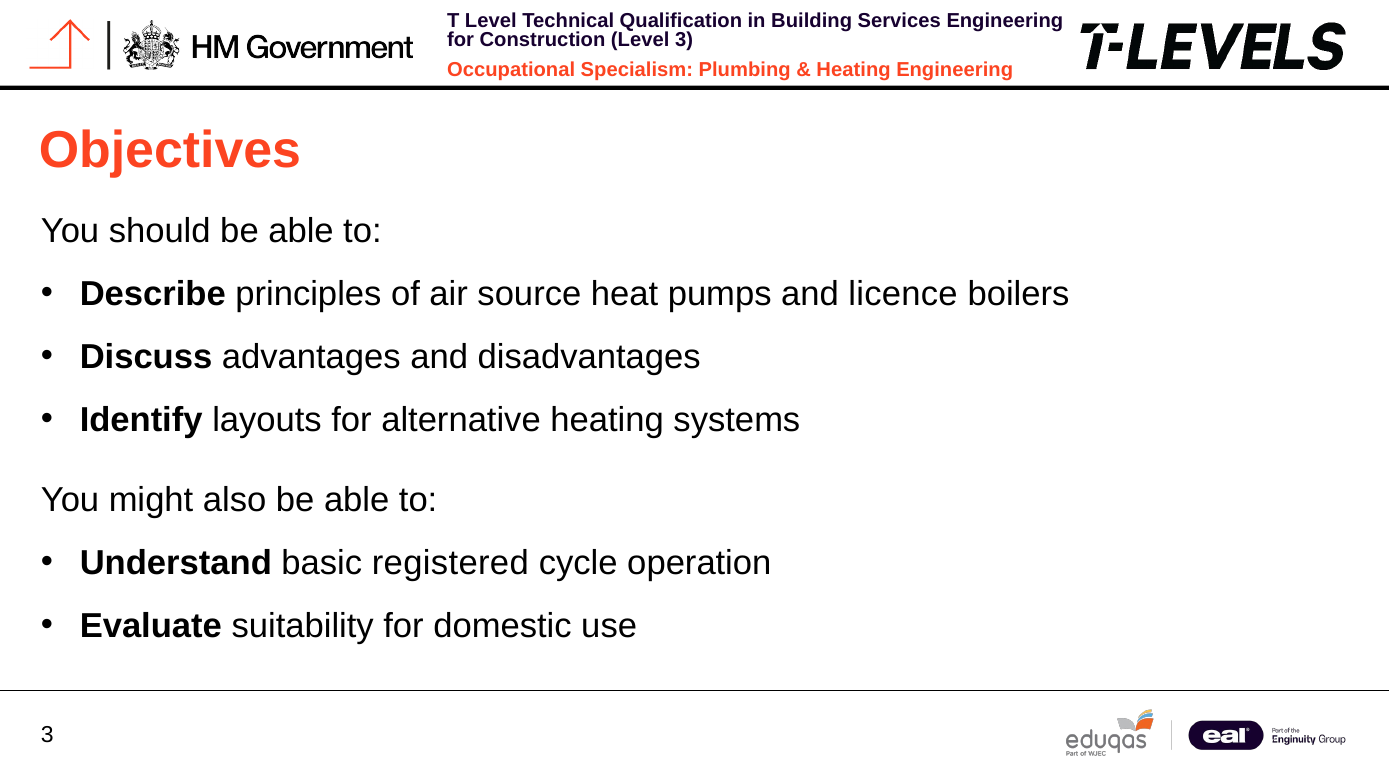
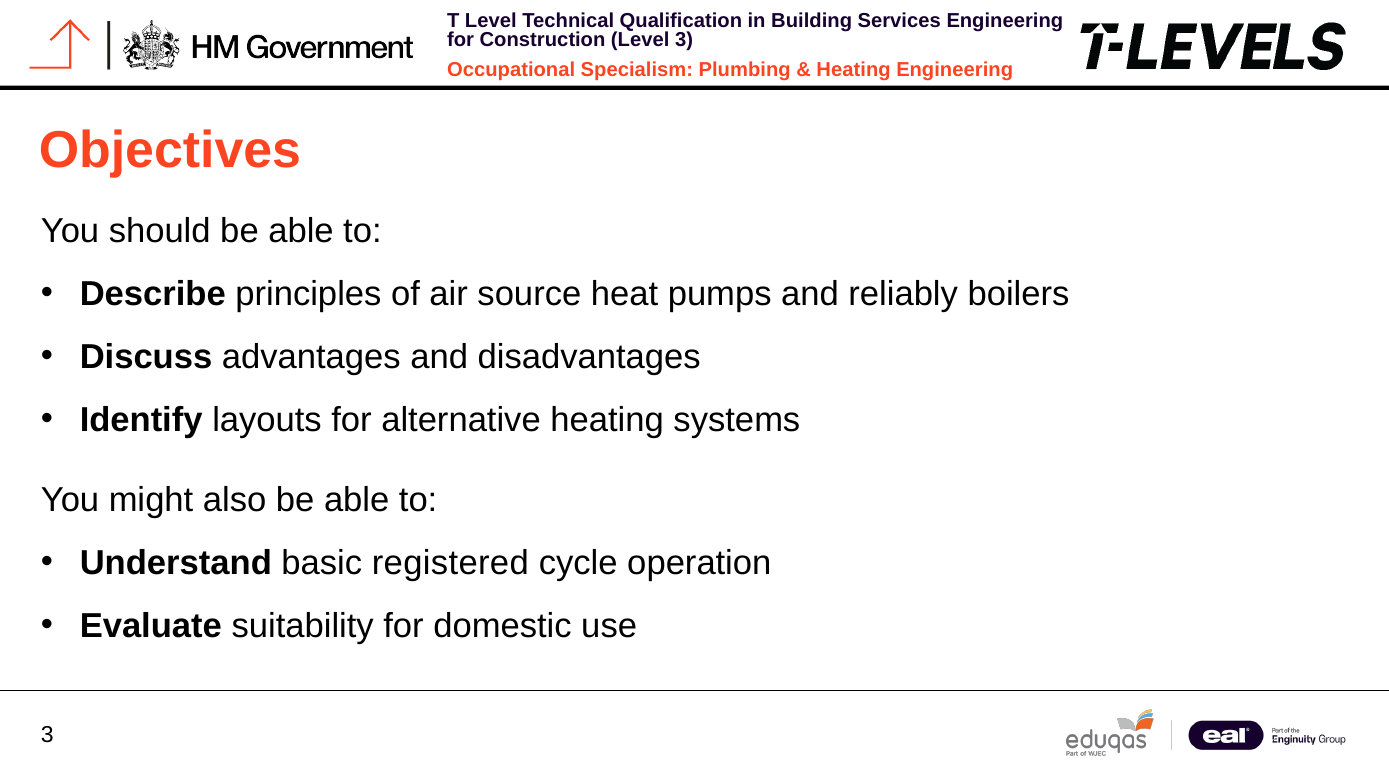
licence: licence -> reliably (903, 294)
